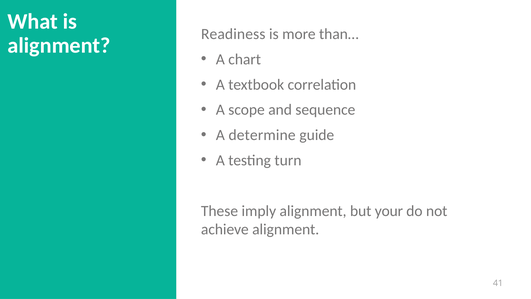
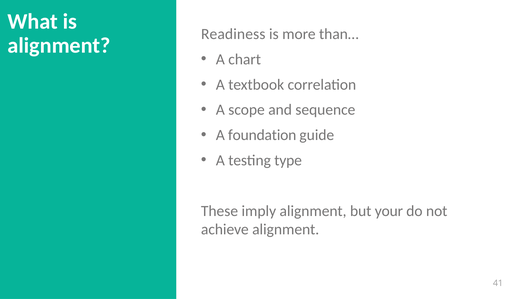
determine: determine -> foundation (262, 135)
turn: turn -> type (288, 160)
